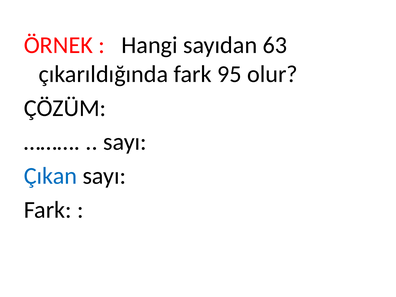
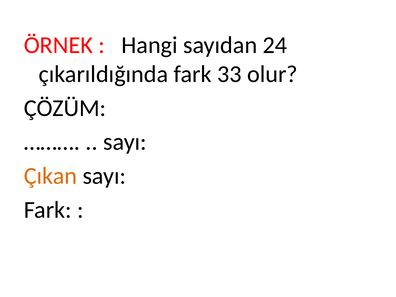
63: 63 -> 24 (275, 45)
95: 95 -> 33 (229, 74)
Çıkan colour: blue -> orange (50, 176)
